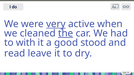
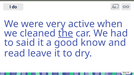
very underline: present -> none (56, 24)
with: with -> said (26, 43)
stood: stood -> know (93, 43)
